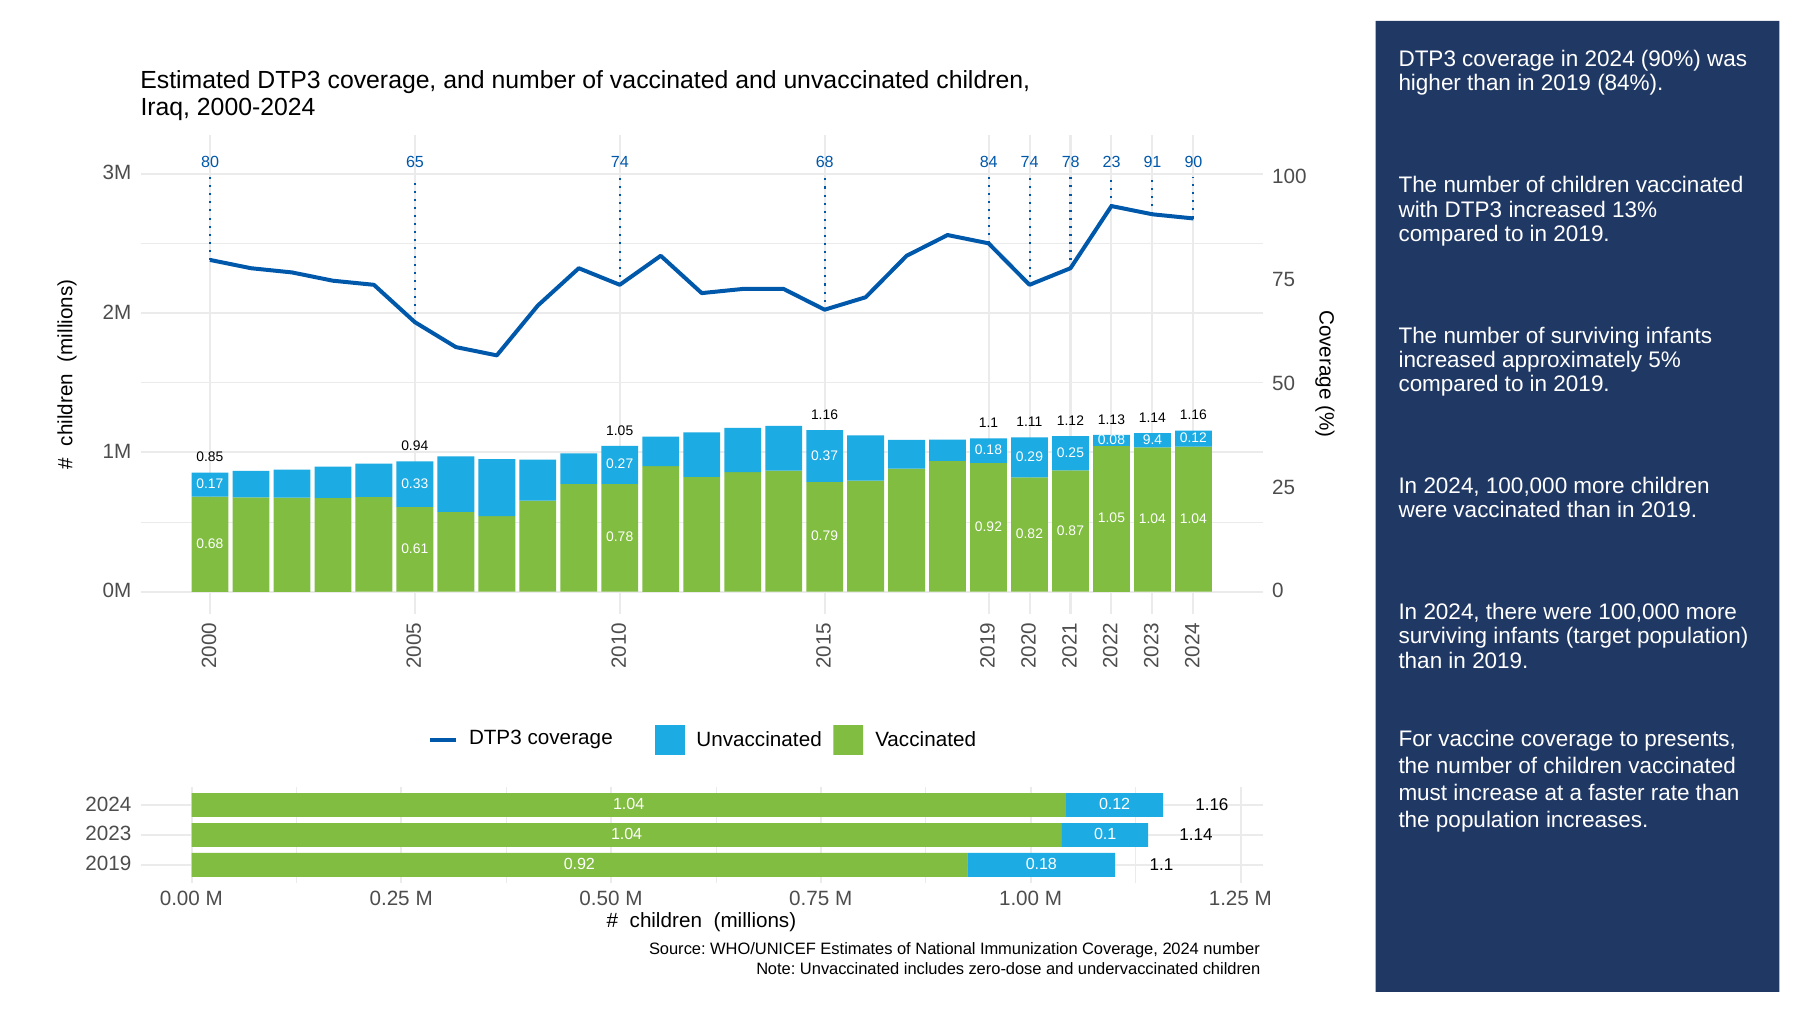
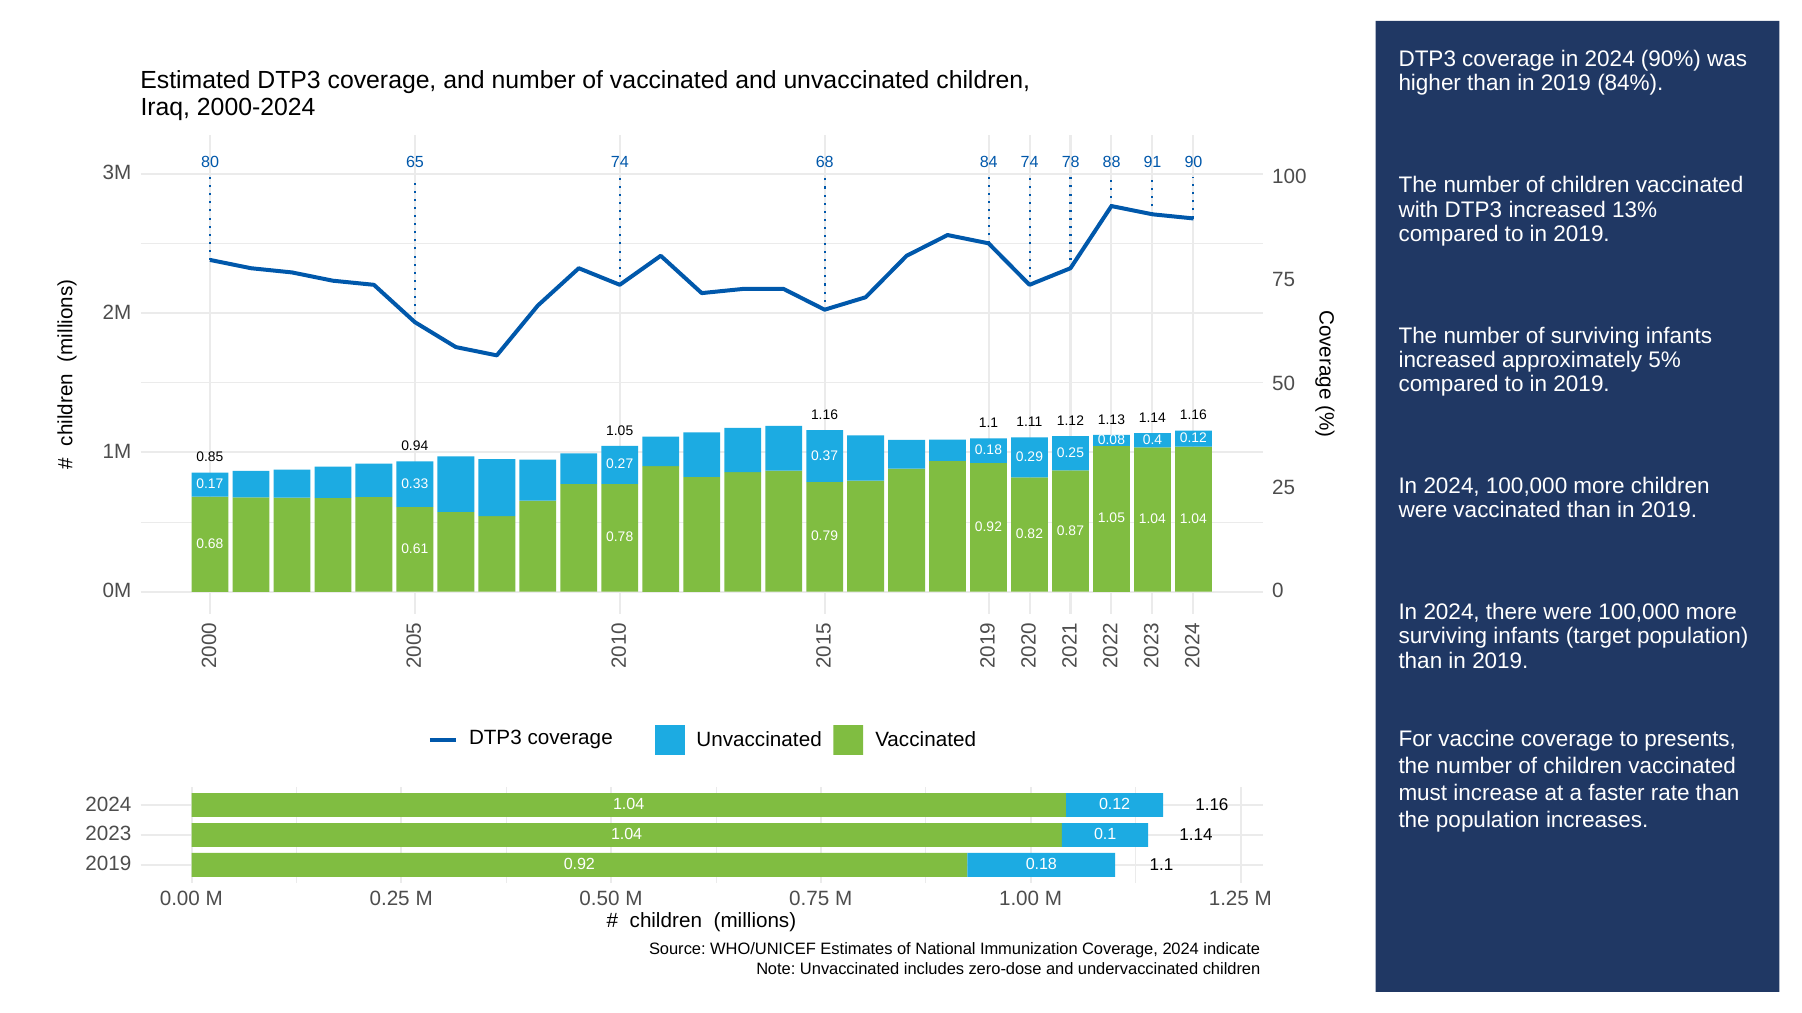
23: 23 -> 88 (1112, 162)
9.4: 9.4 -> 0.4 (1152, 440)
2024 number: number -> indicate (1232, 950)
